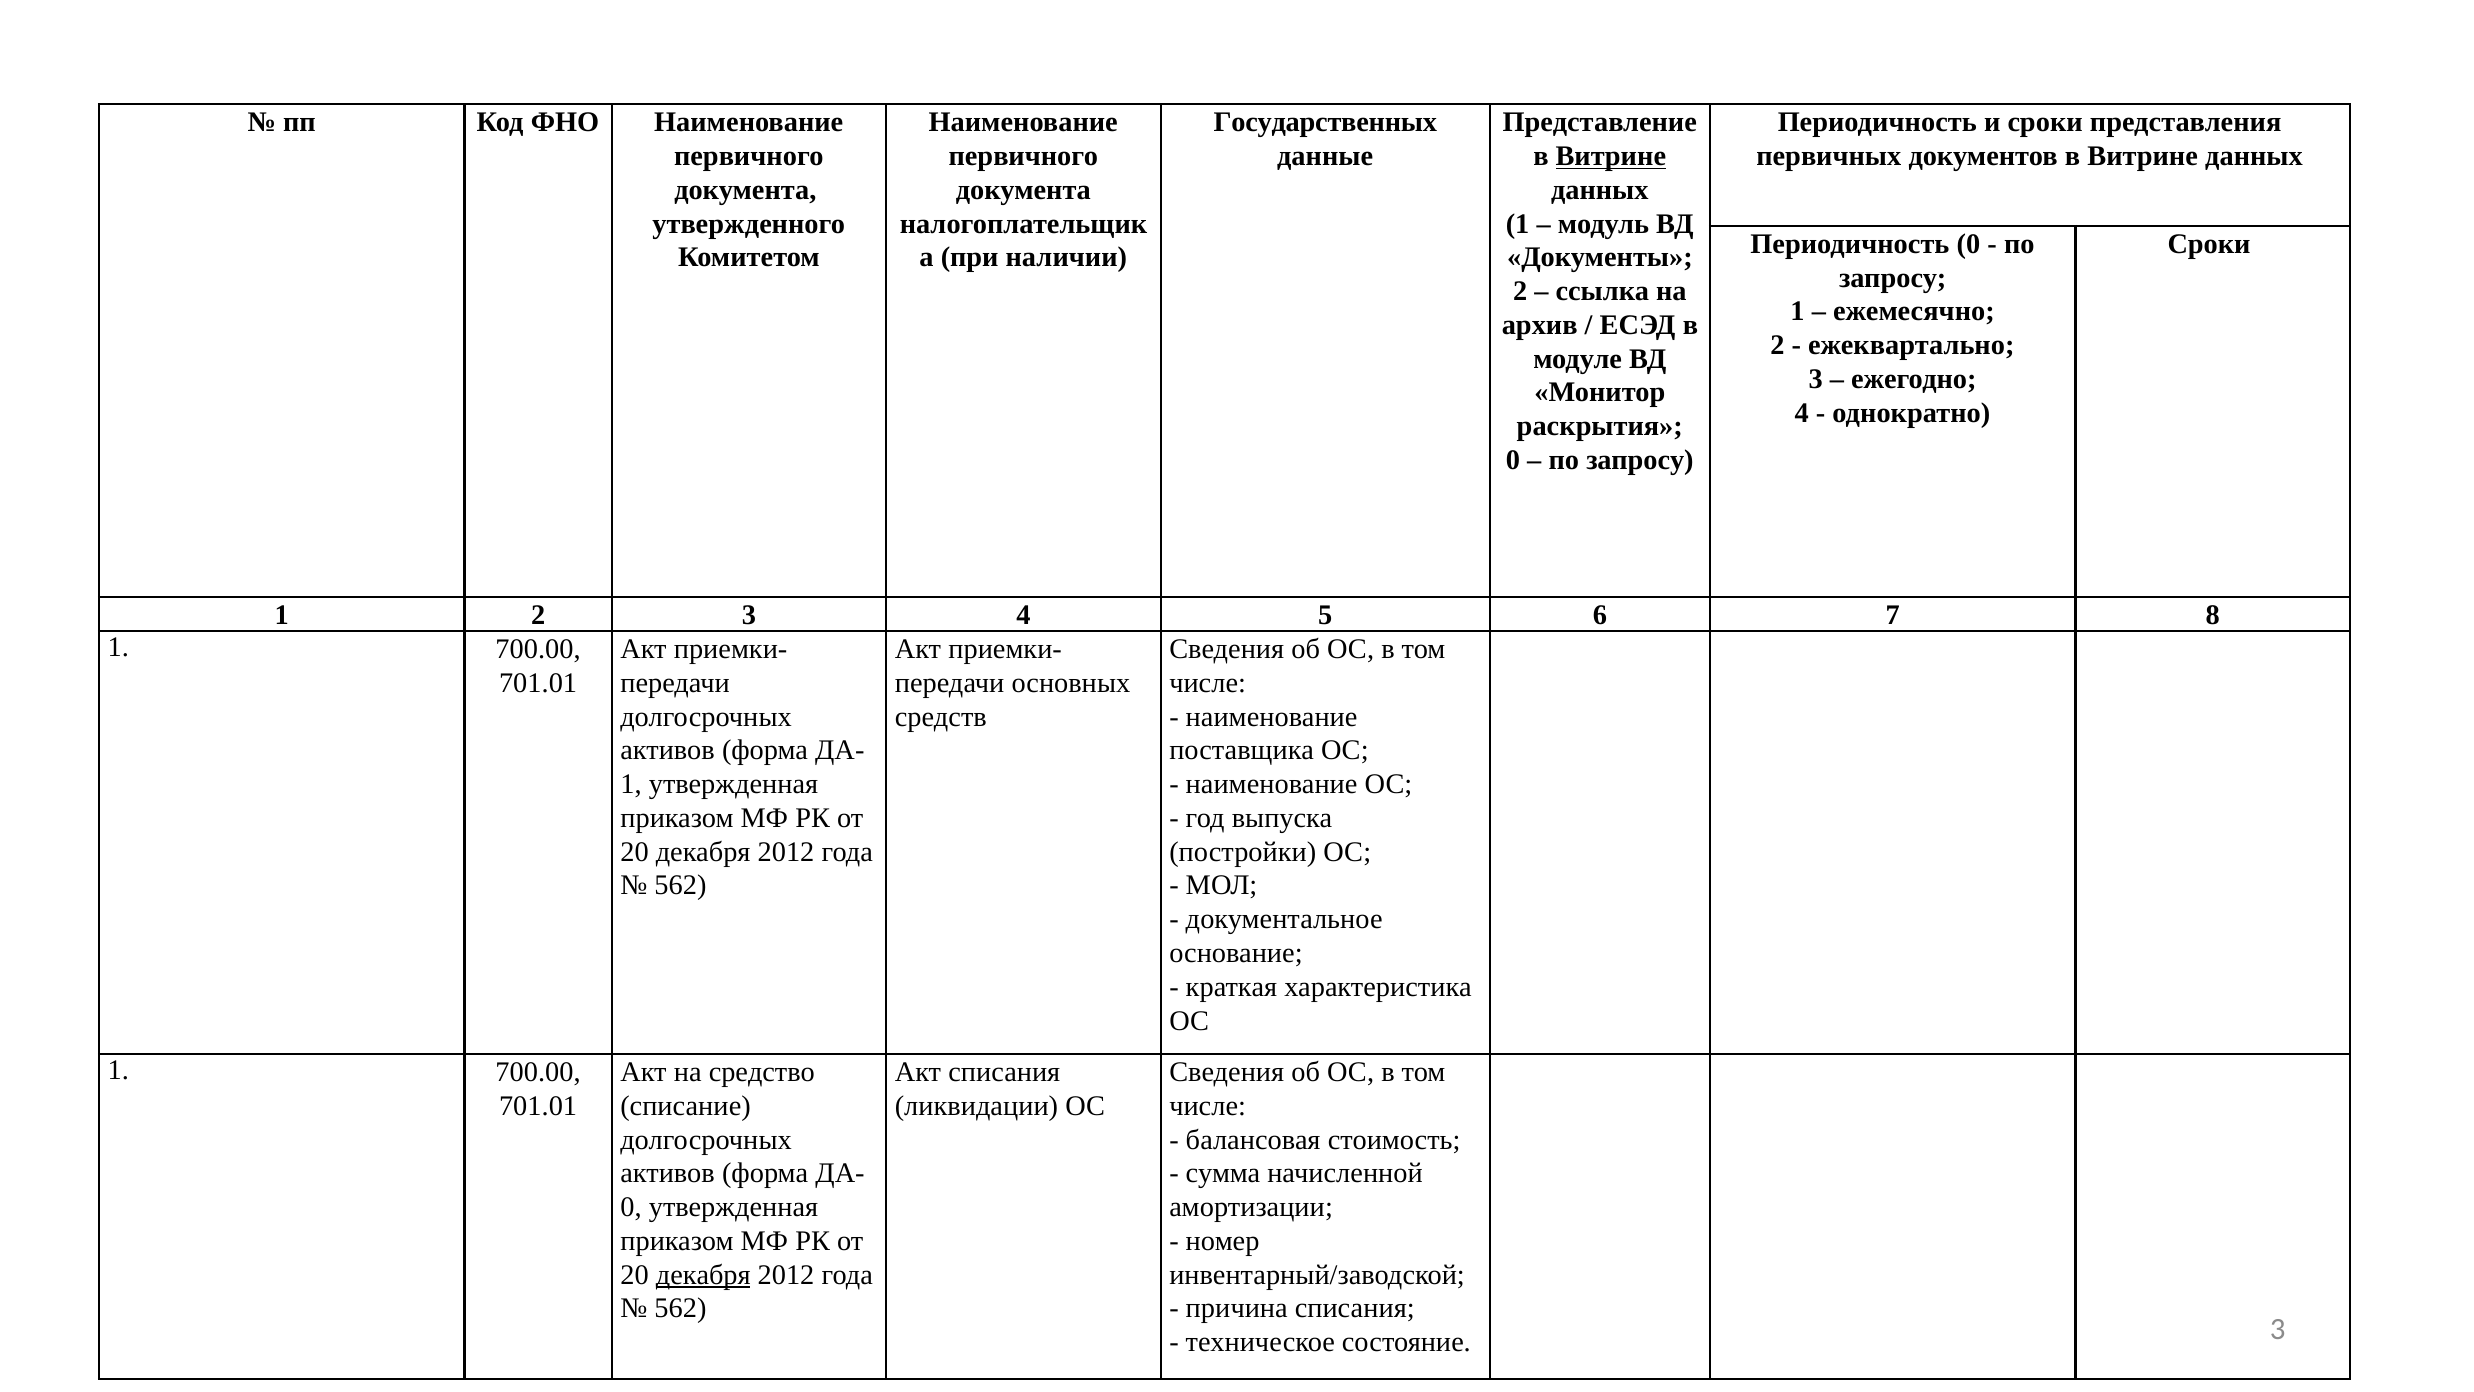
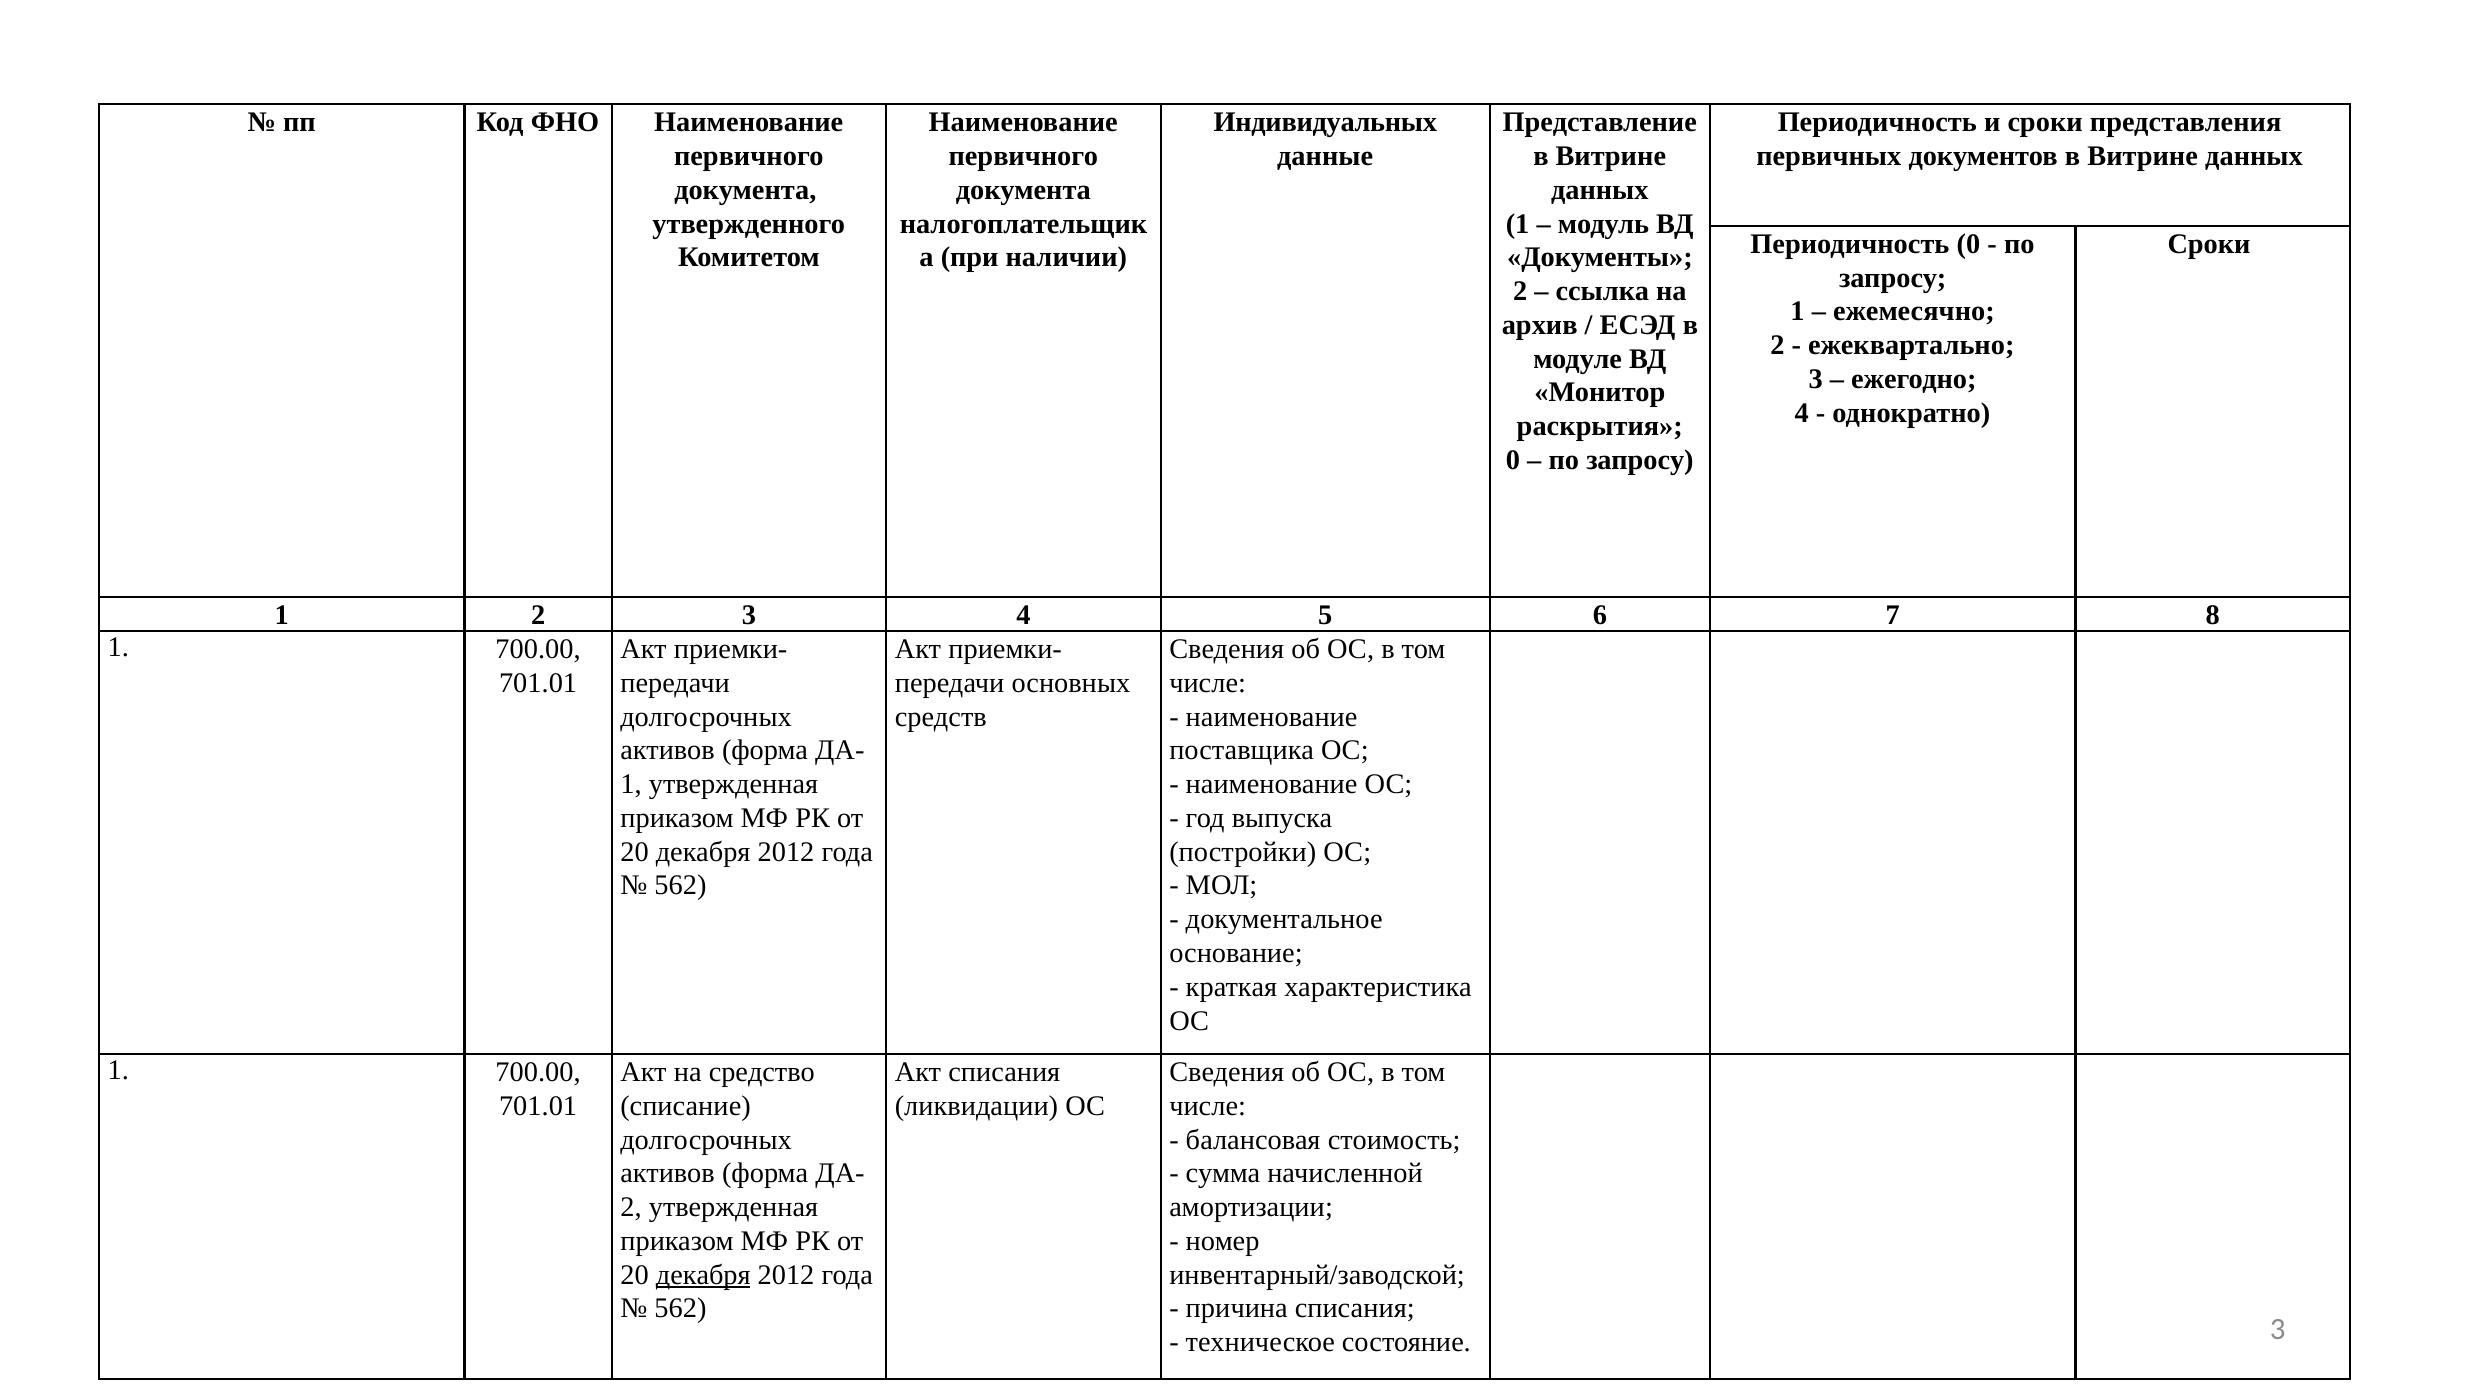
Государственных: Государственных -> Индивидуальных (1325, 122)
Витрине underline: present -> none (1611, 156)
0: 0 -> 2 (631, 1207)
